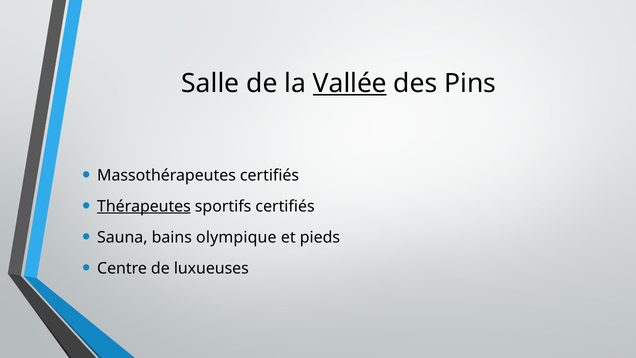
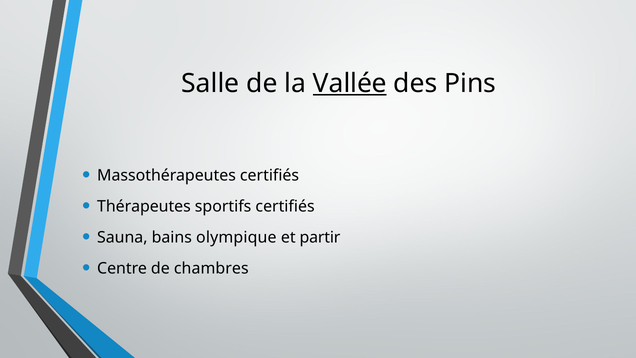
Thérapeutes underline: present -> none (144, 206)
pieds: pieds -> partir (320, 237)
luxueuses: luxueuses -> chambres (211, 268)
